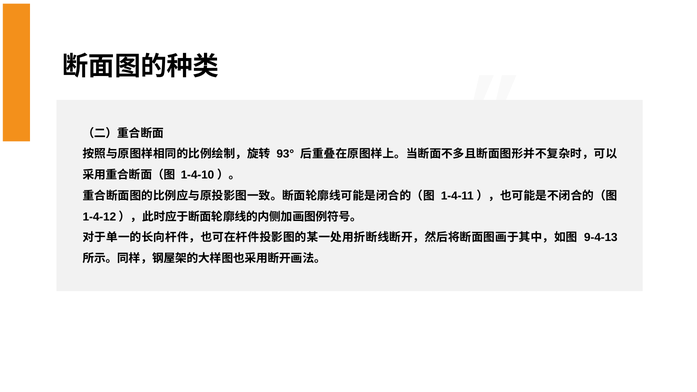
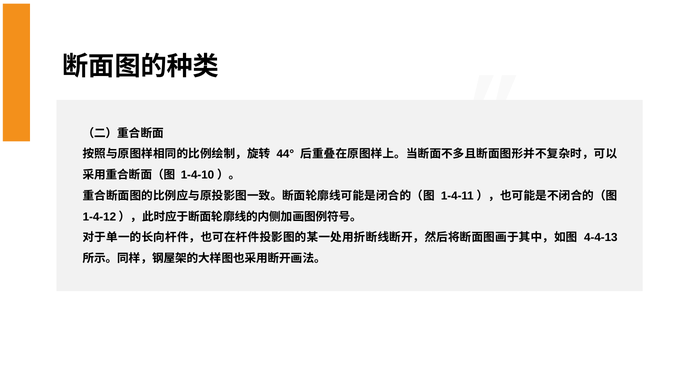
93°: 93° -> 44° (285, 154)
9-4-13: 9-4-13 -> 4-4-13 (601, 238)
